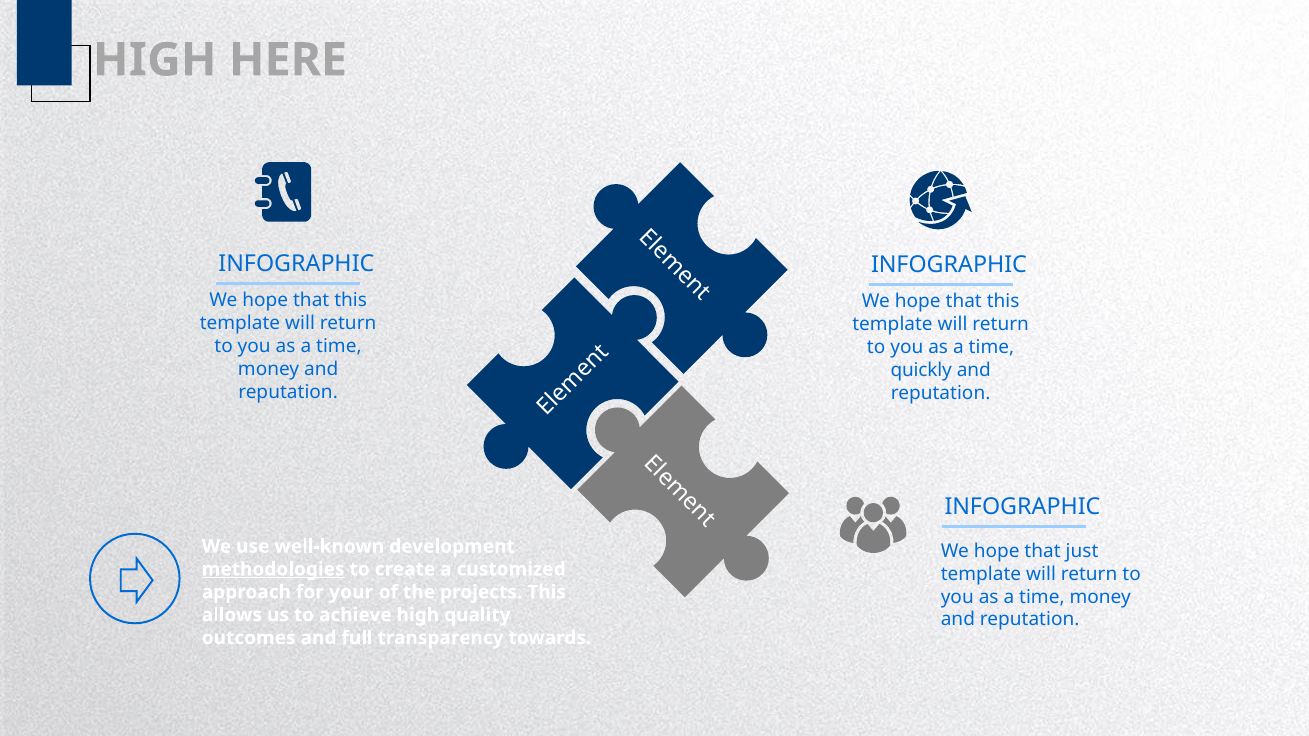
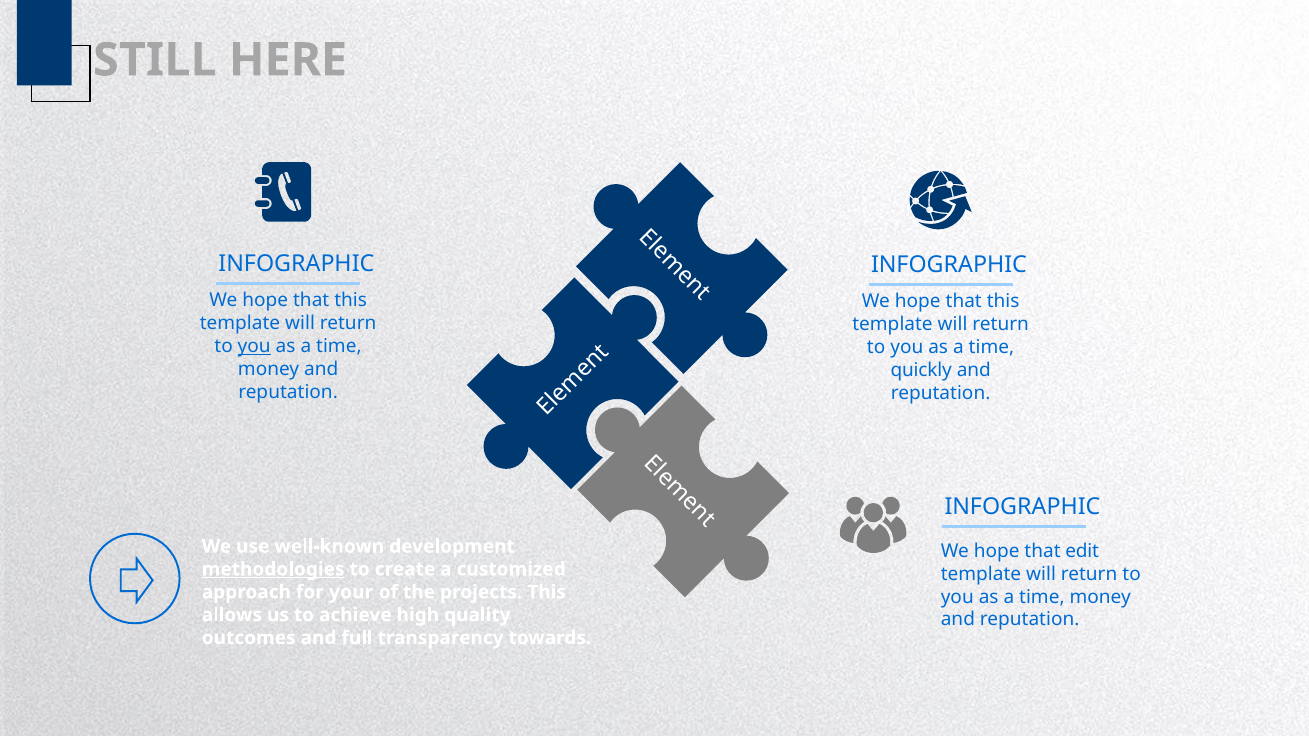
HIGH: HIGH -> STILL (155, 60)
you underline: none -> present (254, 346)
just: just -> edit (1082, 551)
